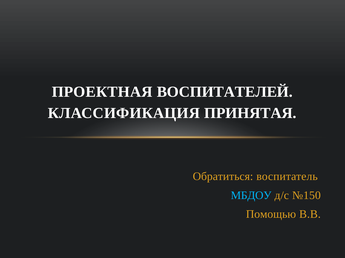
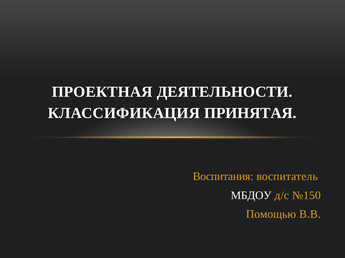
ВОСПИТАТЕЛЕЙ: ВОСПИТАТЕЛЕЙ -> ДЕЯТЕЛЬНОСТИ (225, 92)
Обратиться: Обратиться -> Воспитания (223, 177)
МБДОУ colour: light blue -> white (251, 196)
